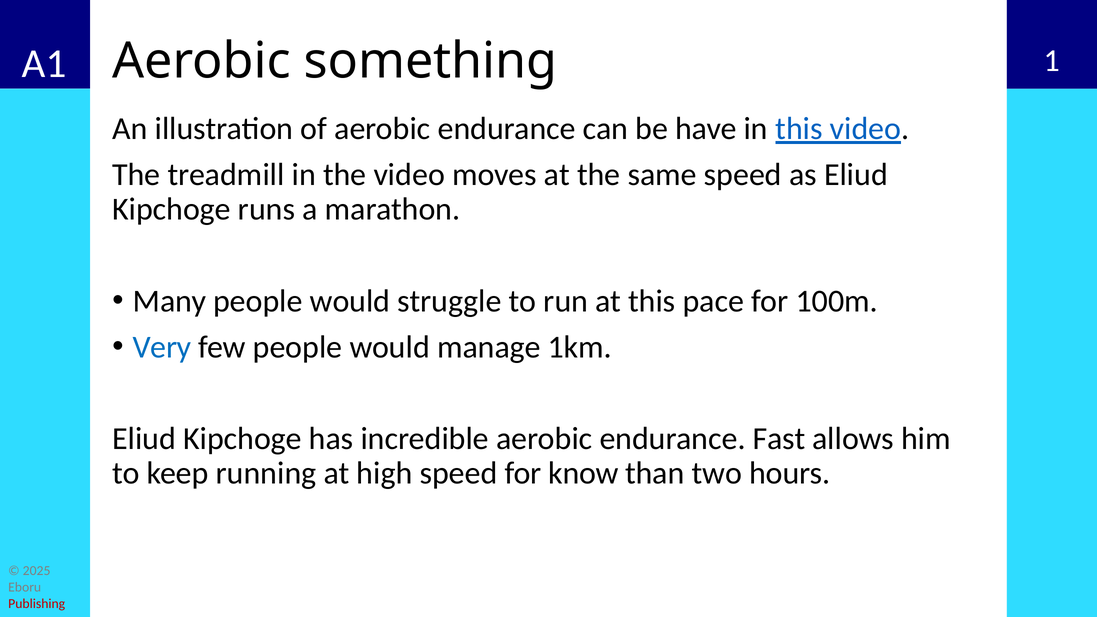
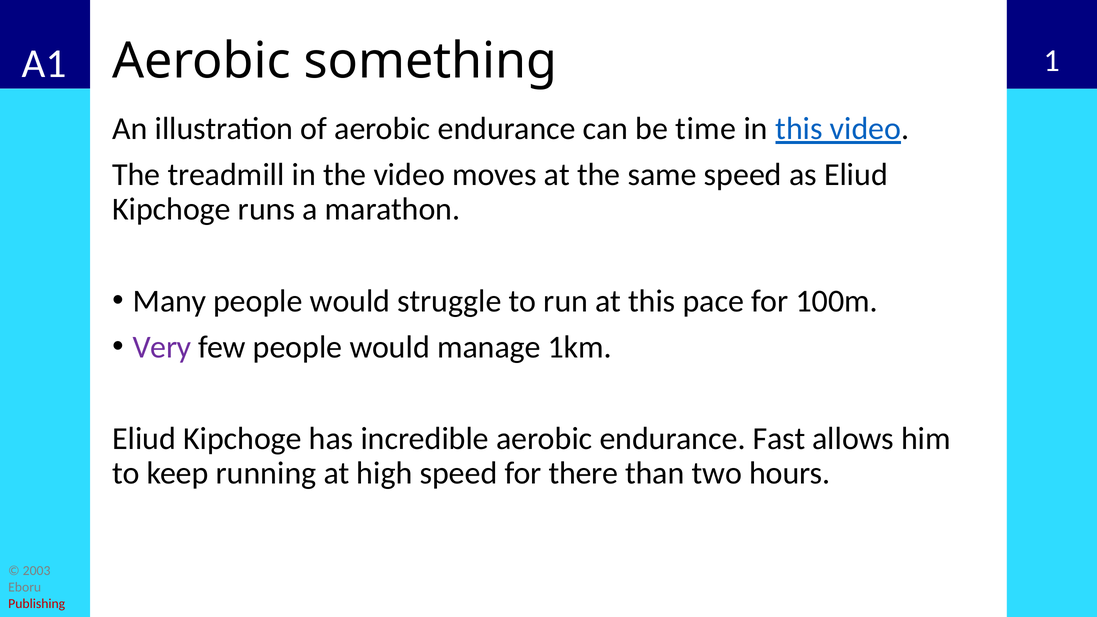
have: have -> time (706, 129)
Very colour: blue -> purple (162, 347)
know: know -> there (583, 473)
2025: 2025 -> 2003 (37, 571)
